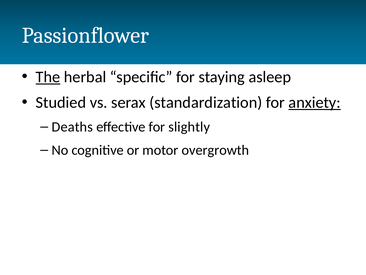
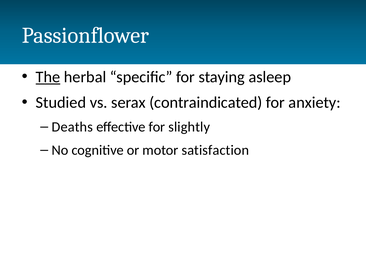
standardization: standardization -> contraindicated (206, 102)
anxiety underline: present -> none (315, 102)
overgrowth: overgrowth -> satisfaction (215, 150)
